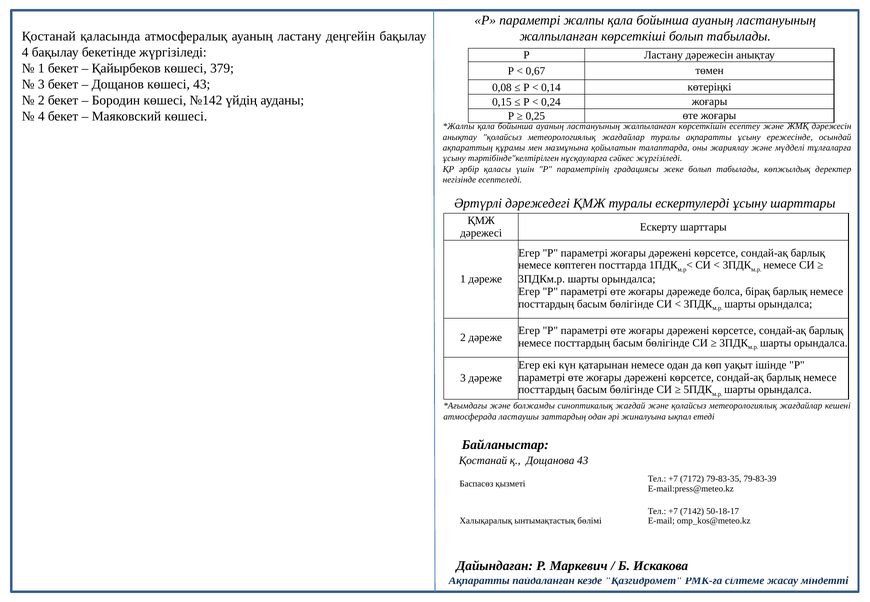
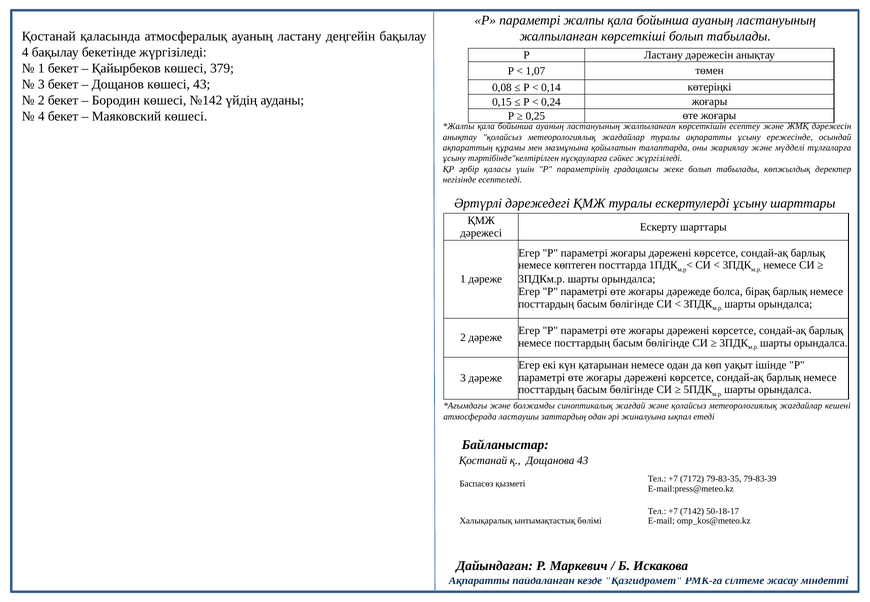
0,67: 0,67 -> 1,07 (535, 71)
